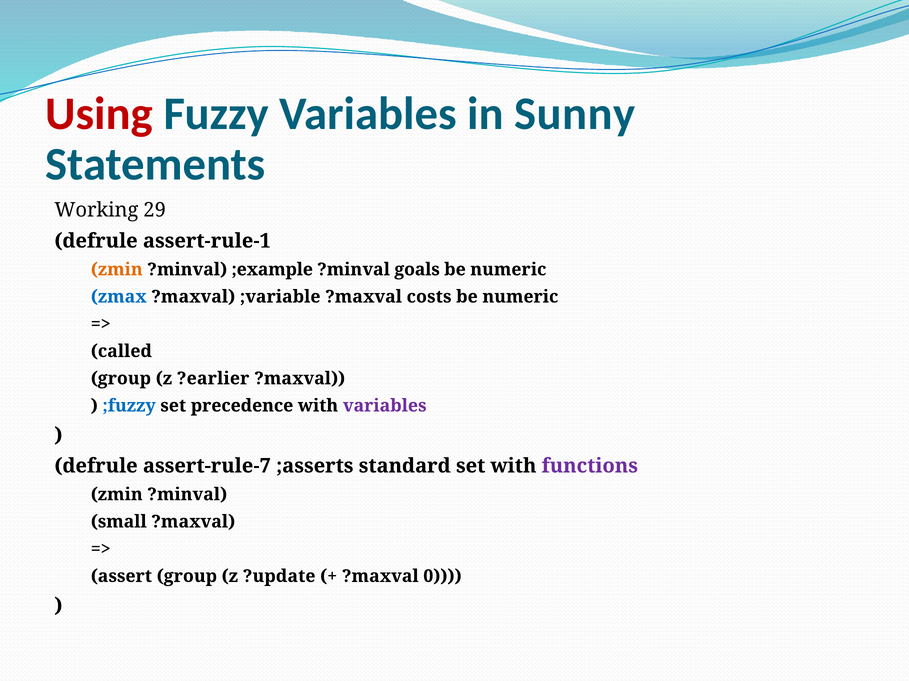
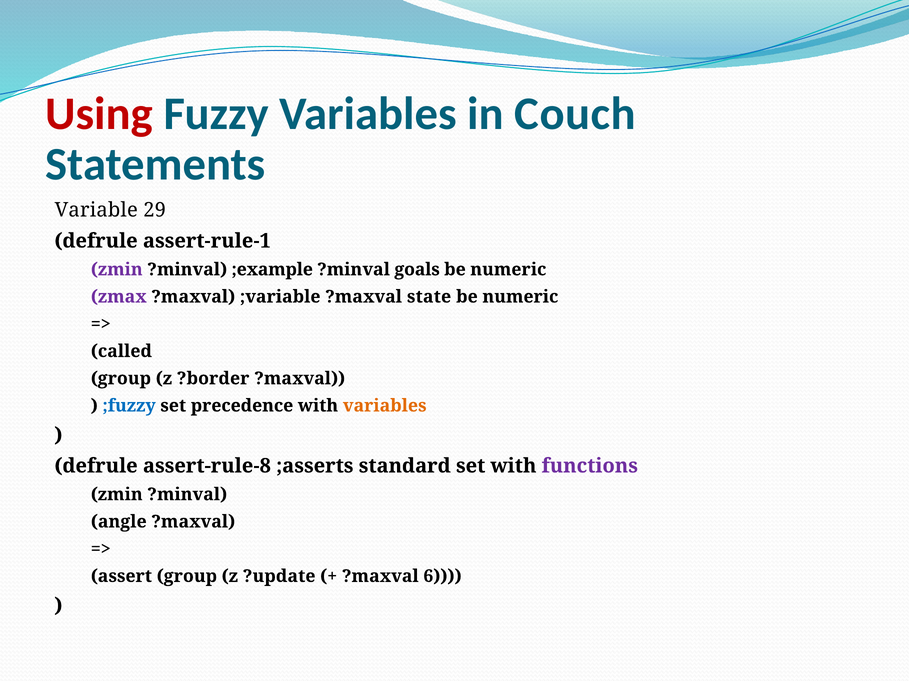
Sunny: Sunny -> Couch (575, 114)
Working: Working -> Variable (96, 210)
zmin colour: orange -> purple (117, 270)
zmax colour: blue -> purple (119, 297)
costs: costs -> state (429, 297)
?earlier: ?earlier -> ?border (213, 379)
variables colour: purple -> orange (385, 406)
assert-rule-7: assert-rule-7 -> assert-rule-8 (207, 466)
small: small -> angle (119, 522)
0: 0 -> 6 (443, 577)
